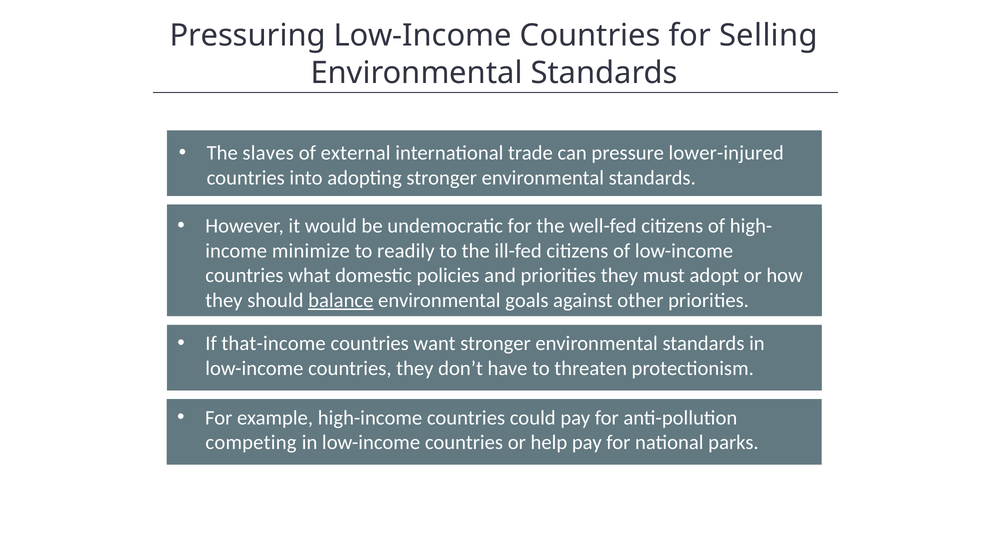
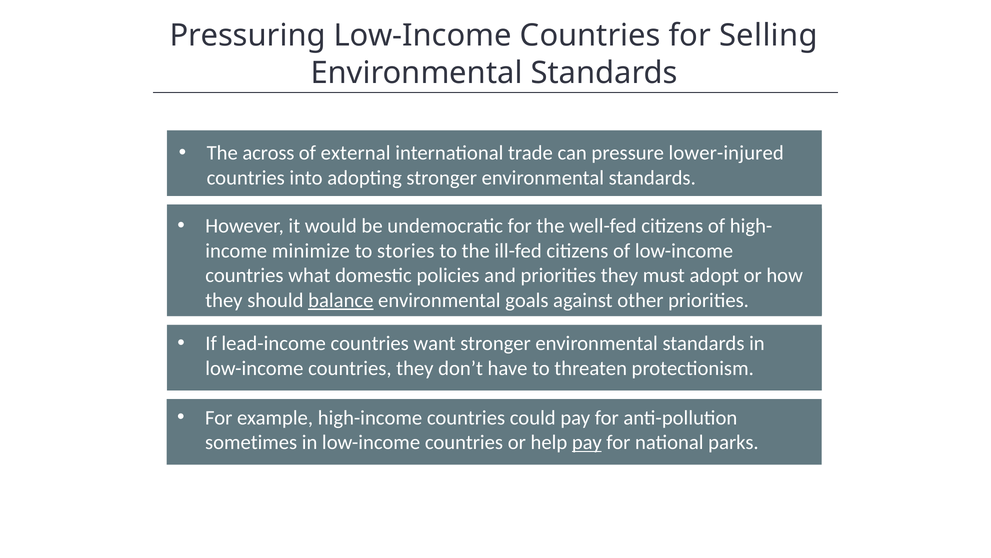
slaves: slaves -> across (268, 153)
readily: readily -> stories (406, 251)
that-income: that-income -> lead-income (274, 343)
competing: competing -> sometimes (251, 442)
pay underline: none -> present (587, 442)
